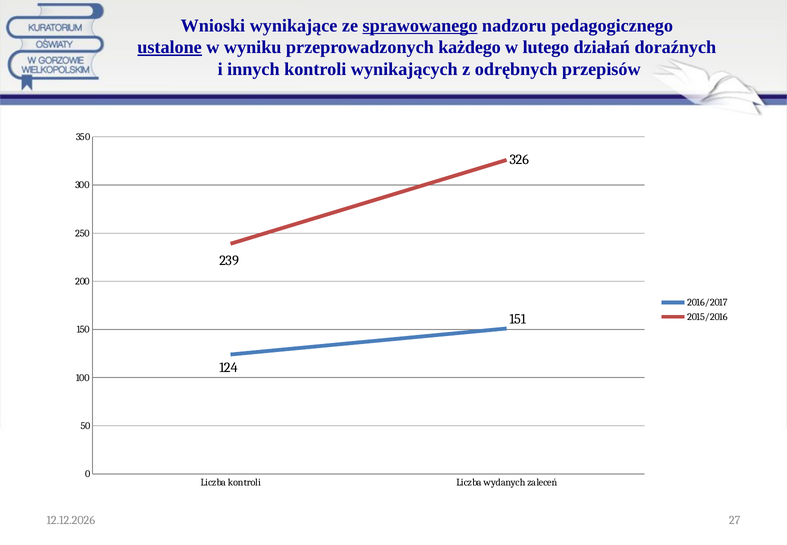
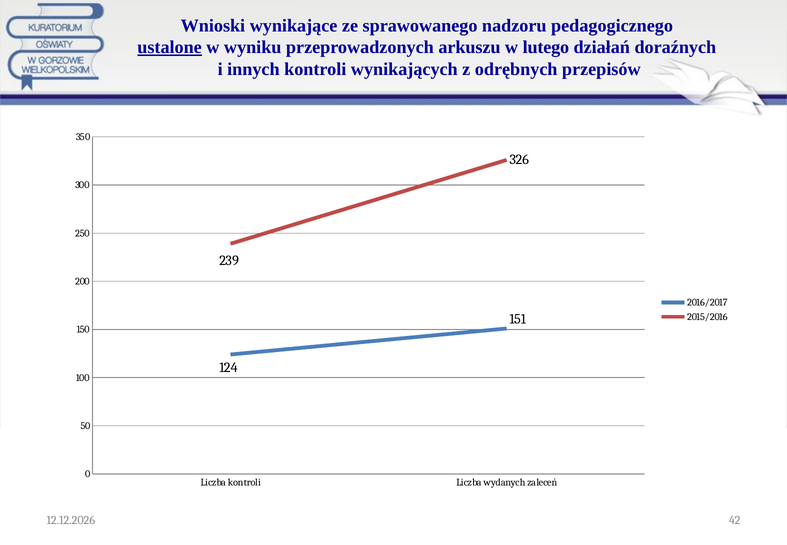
sprawowanego underline: present -> none (420, 26)
każdego: każdego -> arkuszu (469, 47)
27: 27 -> 42 (735, 520)
